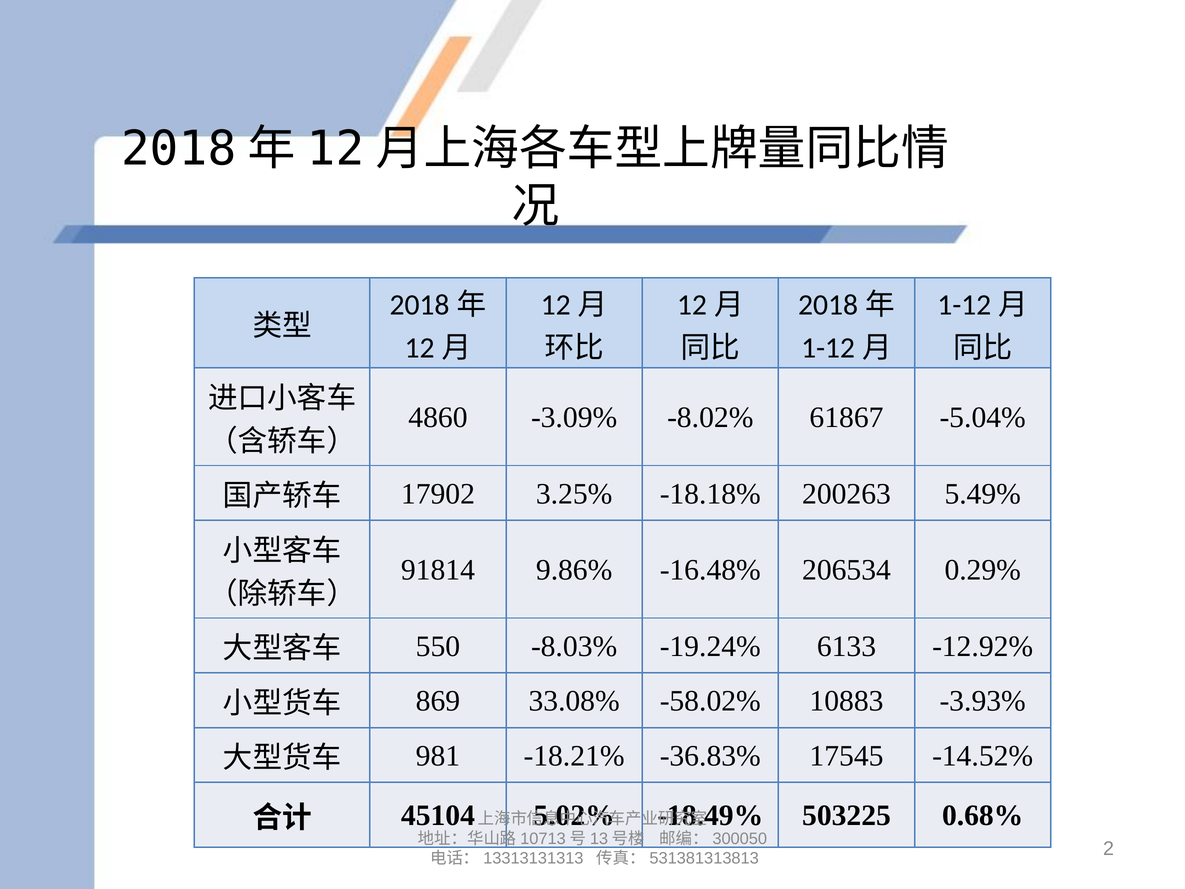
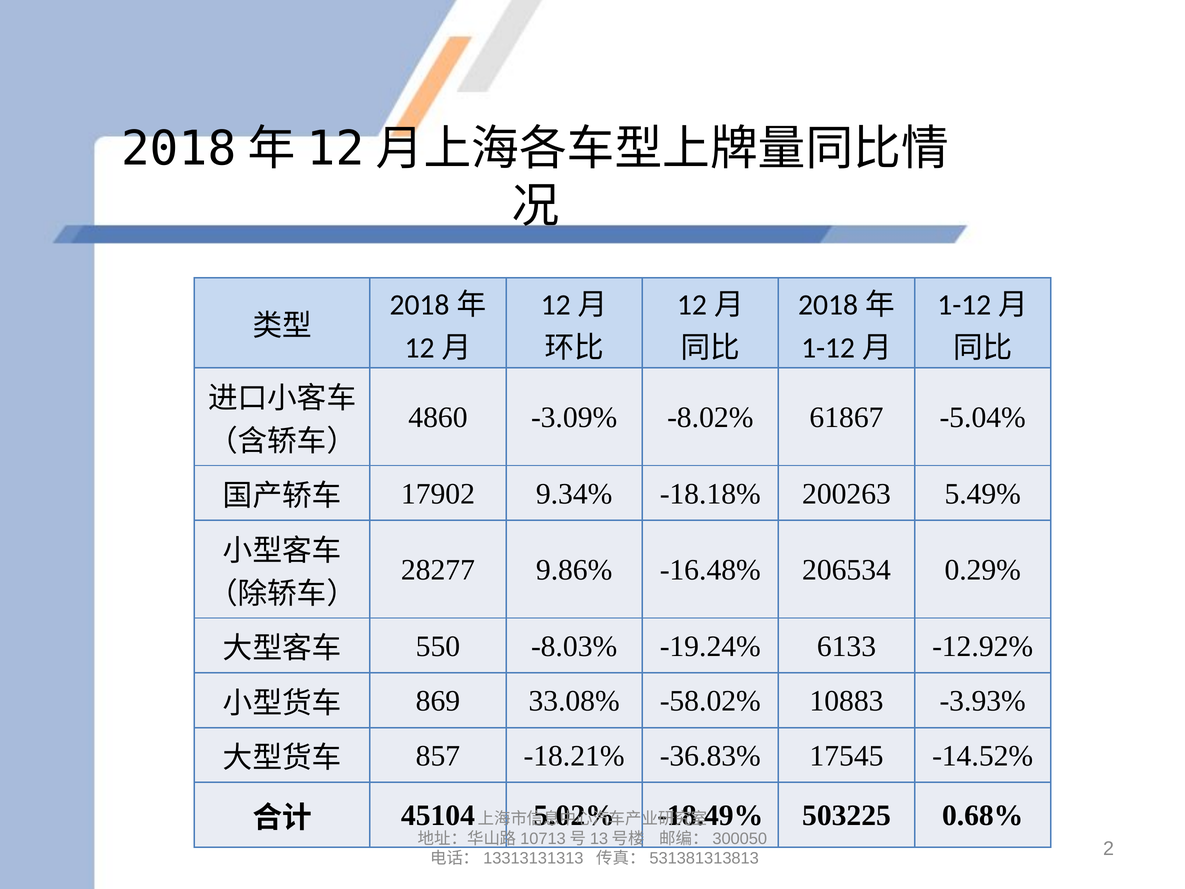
3.25%: 3.25% -> 9.34% (574, 494)
91814: 91814 -> 28277 (438, 570)
981: 981 -> 857 (438, 756)
